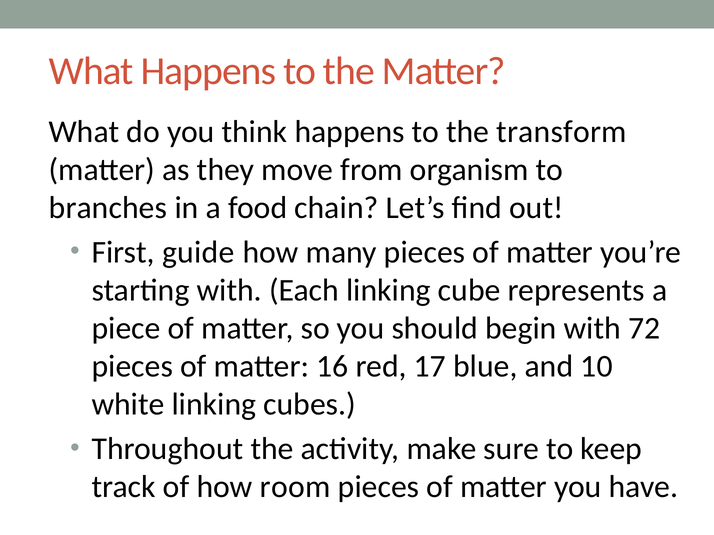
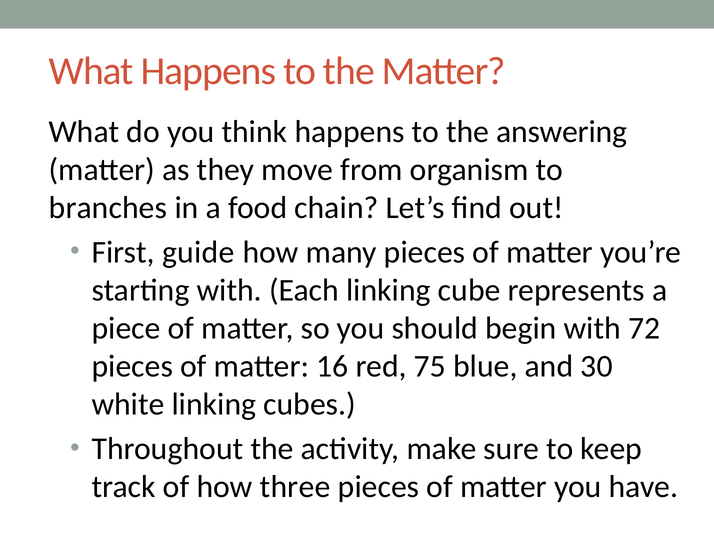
transform: transform -> answering (562, 132)
17: 17 -> 75 (430, 367)
10: 10 -> 30 (597, 367)
room: room -> three (295, 487)
